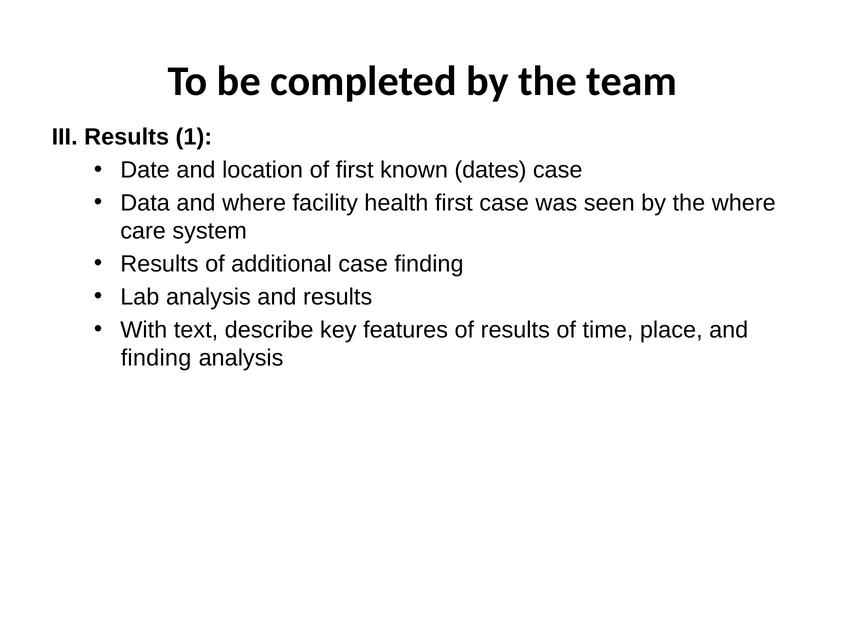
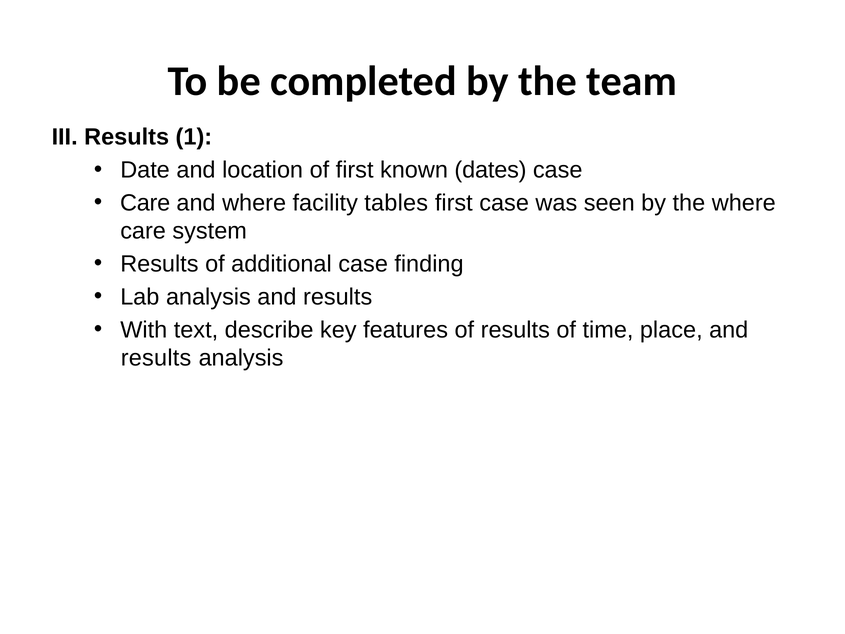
Data: Data -> Care (145, 203)
health: health -> tables (396, 203)
finding: finding -> results (156, 358)
